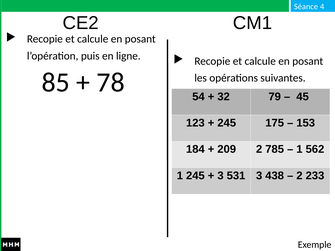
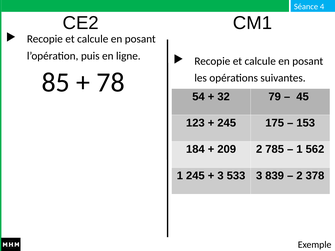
531: 531 -> 533 (236, 176)
438: 438 -> 839 (275, 176)
233: 233 -> 378 (315, 176)
